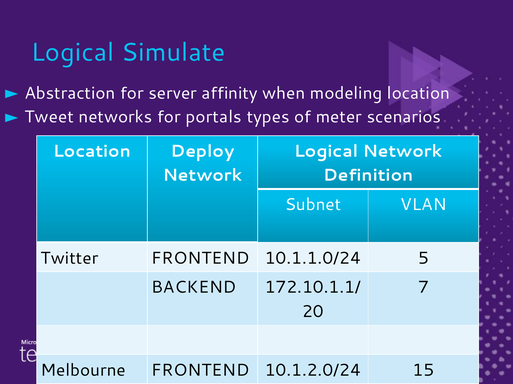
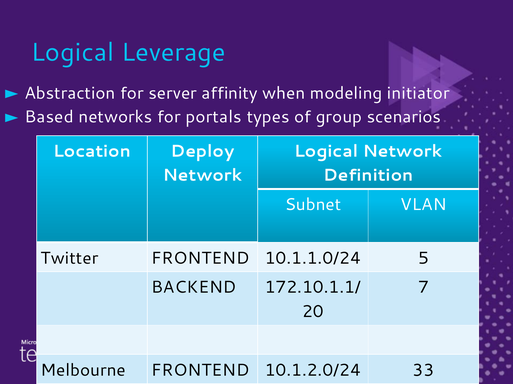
Simulate: Simulate -> Leverage (173, 53)
modeling location: location -> initiator (418, 93)
Tweet: Tweet -> Based (49, 117)
meter: meter -> group (339, 117)
15: 15 -> 33 (423, 371)
